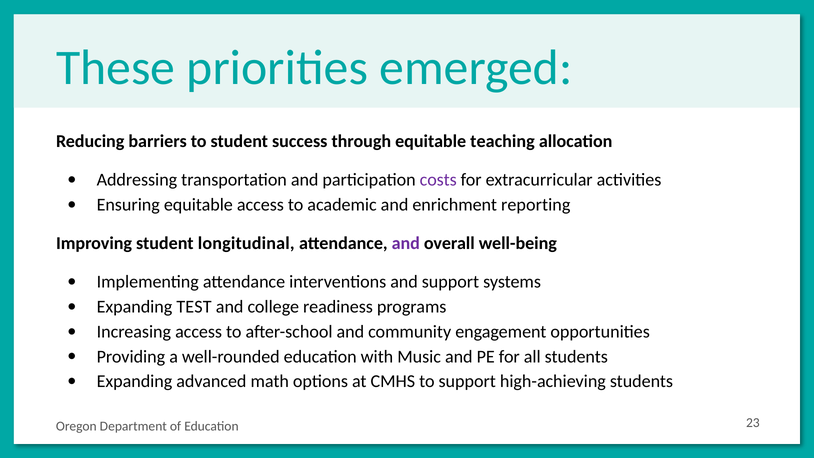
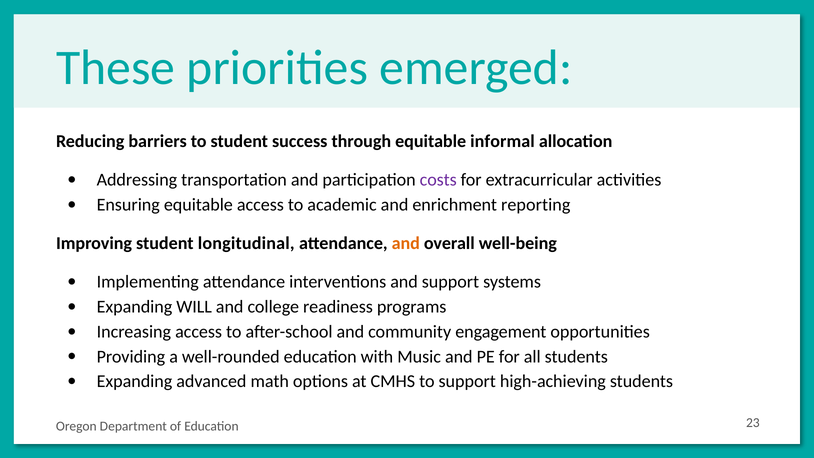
teaching: teaching -> informal (502, 141)
and colour: purple -> orange (406, 243)
TEST: TEST -> WILL (194, 307)
